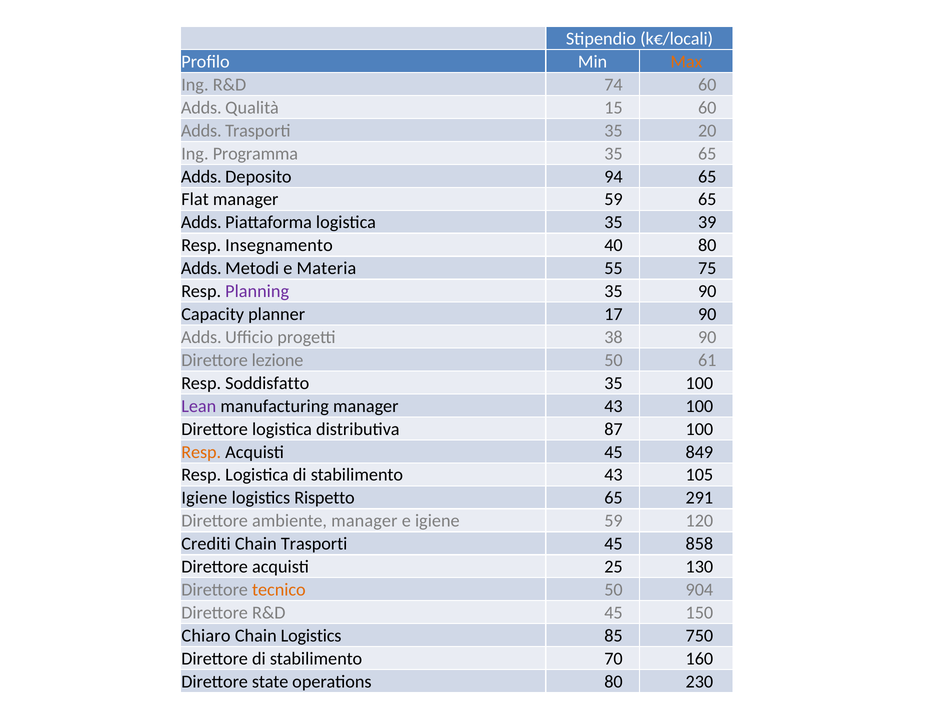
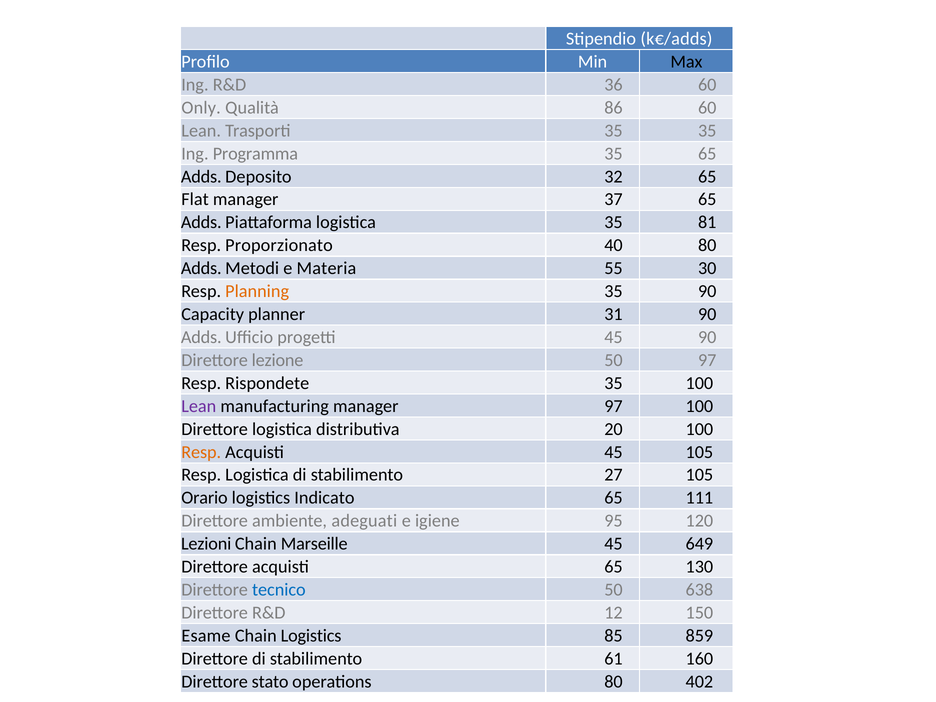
k€/locali: k€/locali -> k€/adds (676, 39)
Max colour: orange -> black (686, 62)
74: 74 -> 36 (613, 85)
Adds: Adds -> Only (201, 108)
15: 15 -> 86 (613, 108)
Adds: Adds -> Lean (201, 131)
35 20: 20 -> 35 (707, 131)
94: 94 -> 32 (613, 177)
manager 59: 59 -> 37 (613, 199)
39: 39 -> 81 (707, 222)
Insegnamento: Insegnamento -> Proporzionato (279, 245)
75: 75 -> 30 (707, 268)
Planning colour: purple -> orange (257, 291)
17: 17 -> 31 (613, 314)
progetti 38: 38 -> 45 (613, 337)
50 61: 61 -> 97 (707, 360)
Soddisfatto: Soddisfatto -> Rispondete (267, 383)
manager 43: 43 -> 97 (613, 406)
87: 87 -> 20 (613, 429)
45 849: 849 -> 105 (699, 452)
stabilimento 43: 43 -> 27 (613, 475)
Igiene: Igiene -> Orario (204, 498)
Rispetto: Rispetto -> Indicato (324, 498)
291: 291 -> 111 (699, 498)
ambiente manager: manager -> adeguati (364, 521)
igiene 59: 59 -> 95 (613, 521)
Crediti: Crediti -> Lezioni (206, 544)
Chain Trasporti: Trasporti -> Marseille (314, 544)
858: 858 -> 649 (699, 544)
acquisti 25: 25 -> 65 (613, 567)
tecnico colour: orange -> blue (279, 590)
904: 904 -> 638 (699, 590)
R&D 45: 45 -> 12 (613, 613)
Chiaro: Chiaro -> Esame (206, 636)
750: 750 -> 859 (699, 636)
70: 70 -> 61 (613, 659)
state: state -> stato (270, 682)
230: 230 -> 402 (699, 682)
